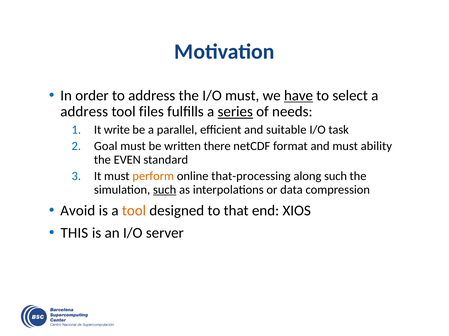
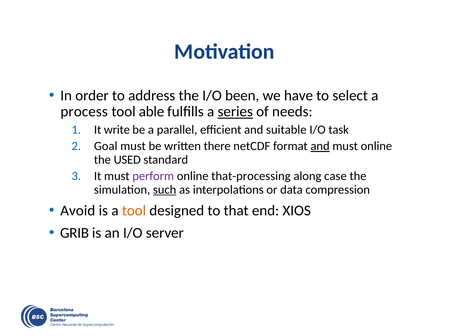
I/O must: must -> been (242, 96)
have underline: present -> none (298, 96)
address: address -> process (84, 112)
files: files -> able (151, 112)
and underline: none -> present (320, 146)
must ability: ability -> online (376, 146)
EVEN: EVEN -> USED (127, 160)
perform colour: orange -> purple (153, 177)
along such: such -> case (335, 177)
THIS: THIS -> GRIB (75, 233)
